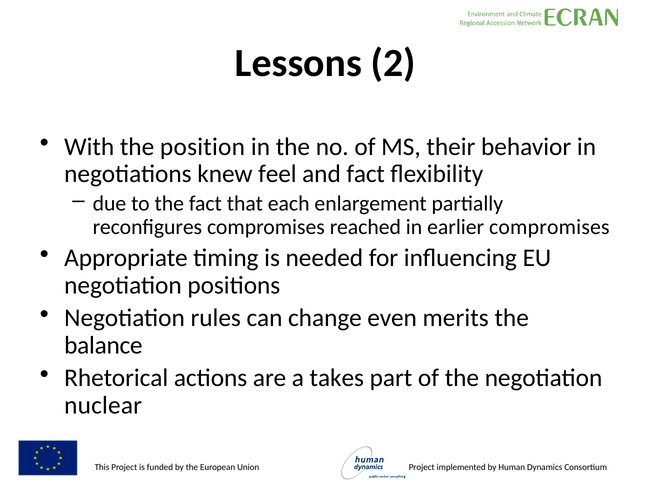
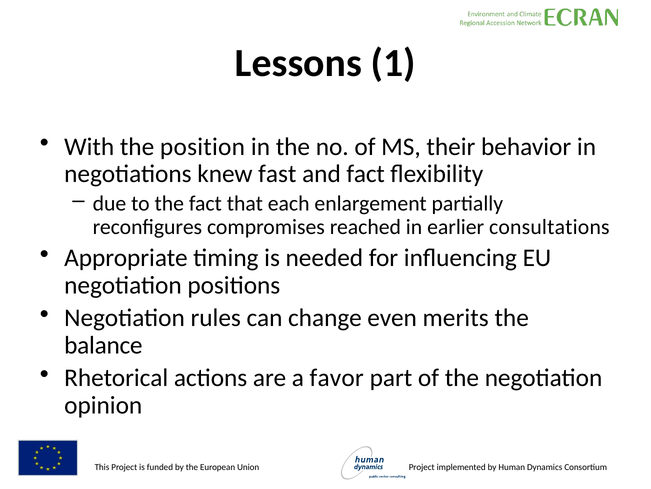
2: 2 -> 1 (393, 63)
feel: feel -> fast (277, 174)
earlier compromises: compromises -> consultations (549, 227)
takes: takes -> favor (337, 378)
nuclear: nuclear -> opinion (103, 405)
